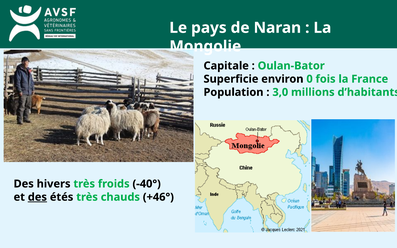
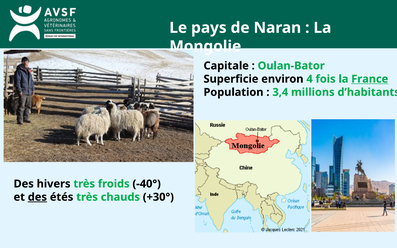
0: 0 -> 4 (310, 79)
France underline: none -> present (370, 79)
3,0: 3,0 -> 3,4 (280, 92)
+46°: +46° -> +30° (158, 197)
